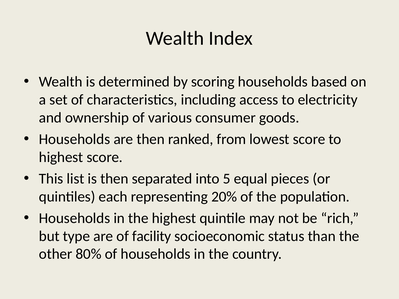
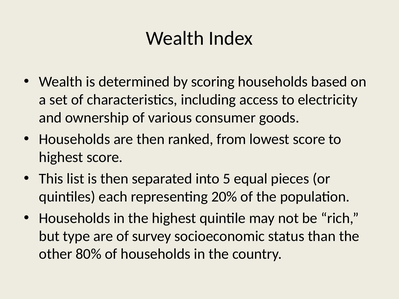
facility: facility -> survey (152, 236)
